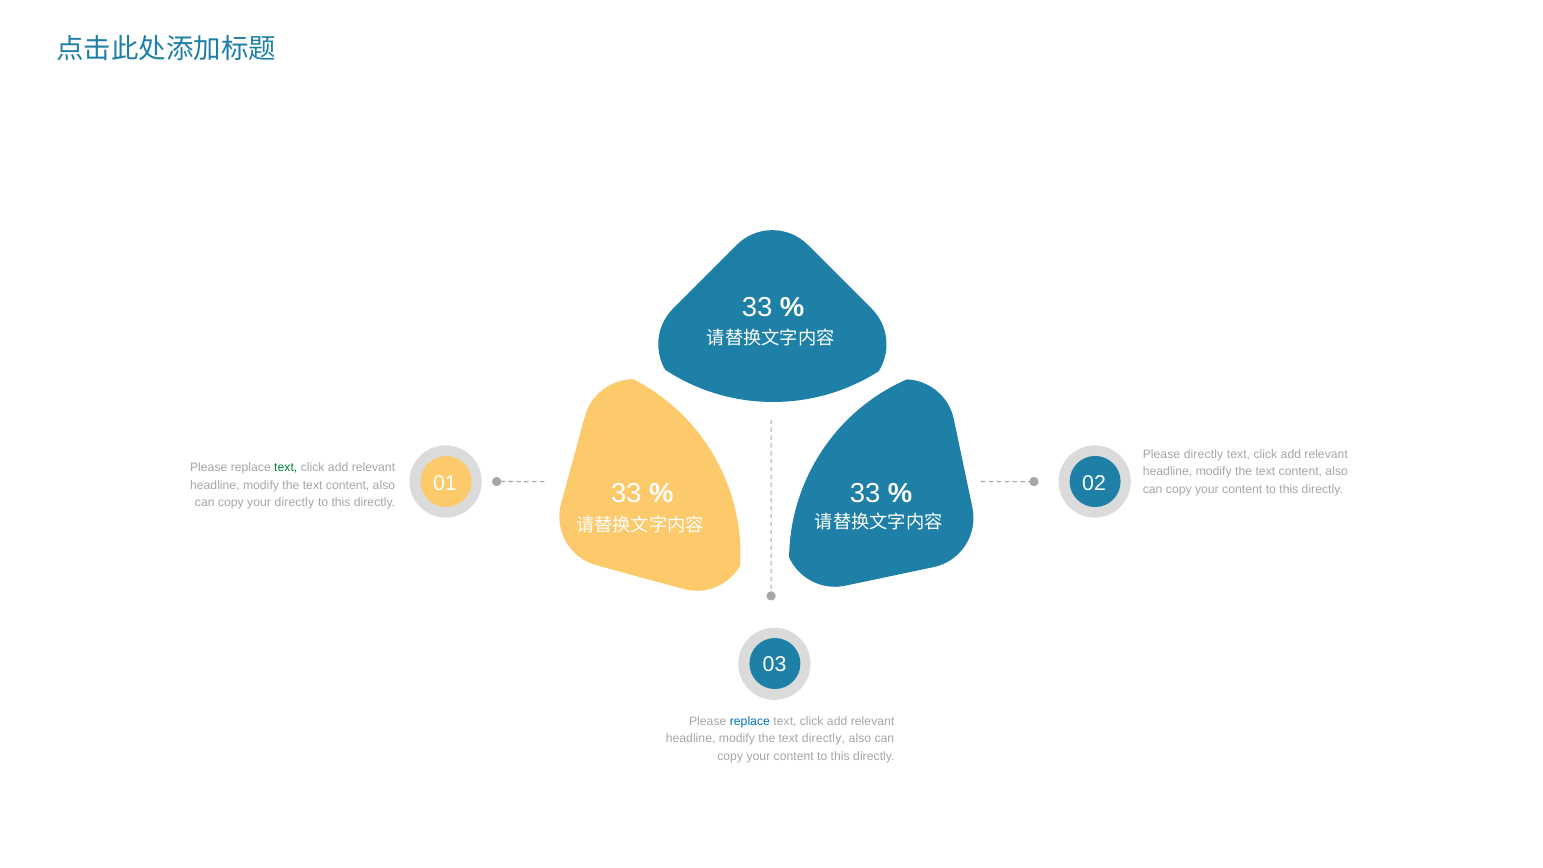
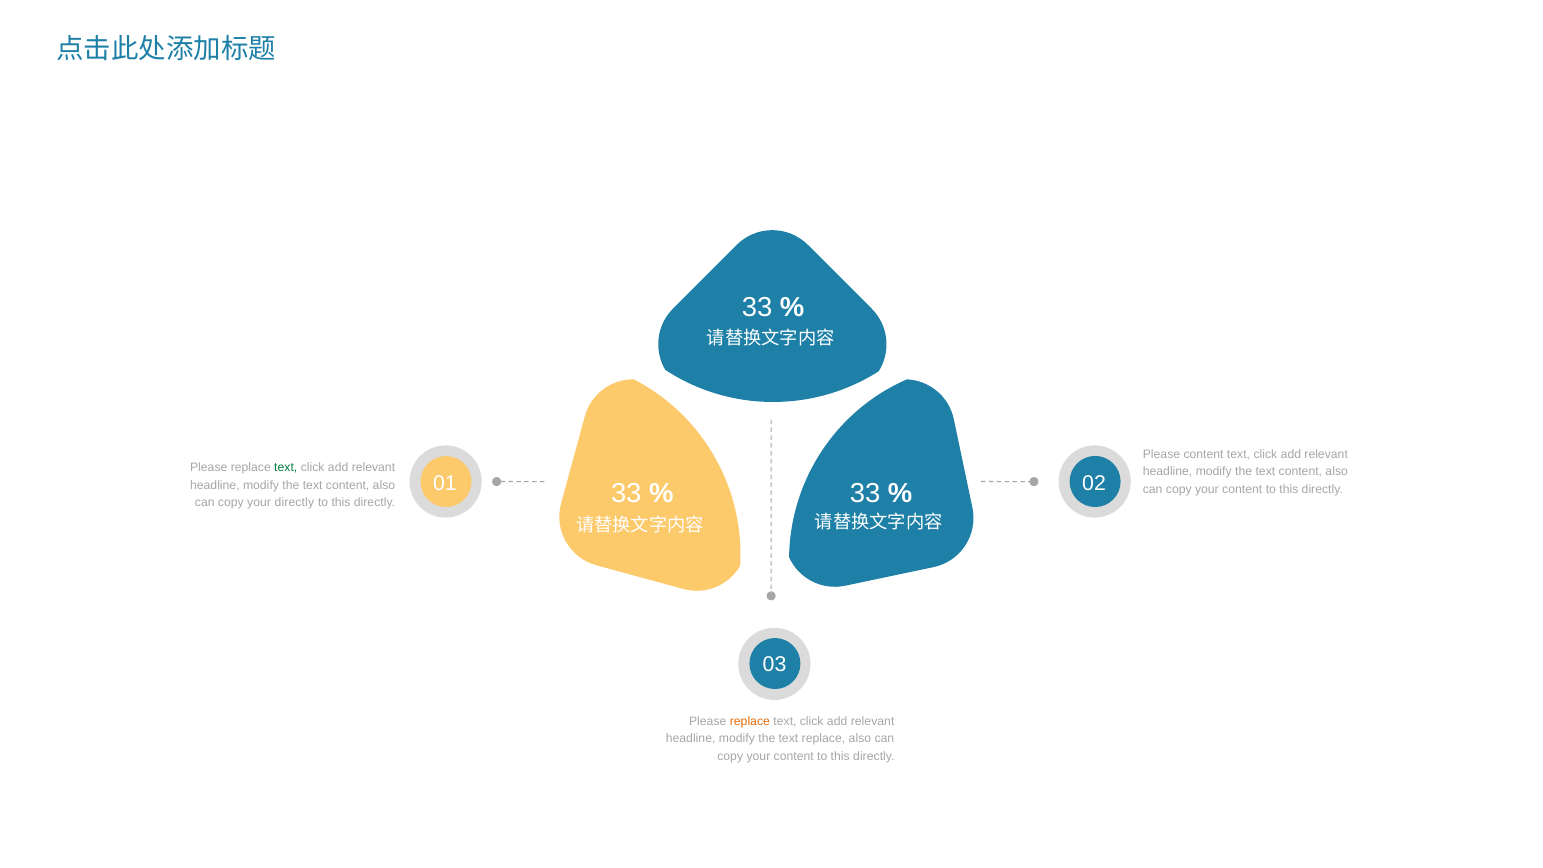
Please directly: directly -> content (1204, 454)
replace colour: blue -> orange (750, 721)
text directly: directly -> replace (823, 739)
